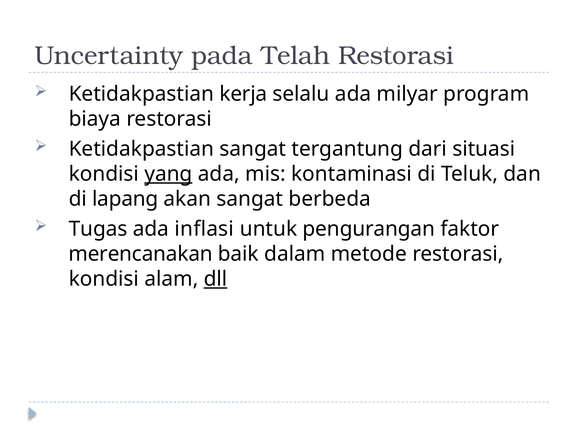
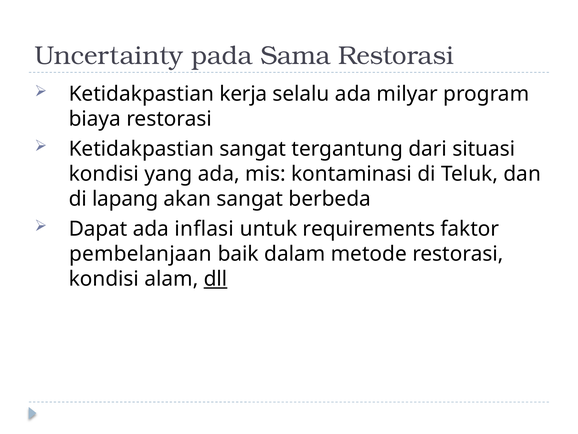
Telah: Telah -> Sama (296, 56)
yang underline: present -> none (168, 174)
Tugas: Tugas -> Dapat (98, 229)
pengurangan: pengurangan -> requirements (369, 229)
merencanakan: merencanakan -> pembelanjaan (140, 254)
